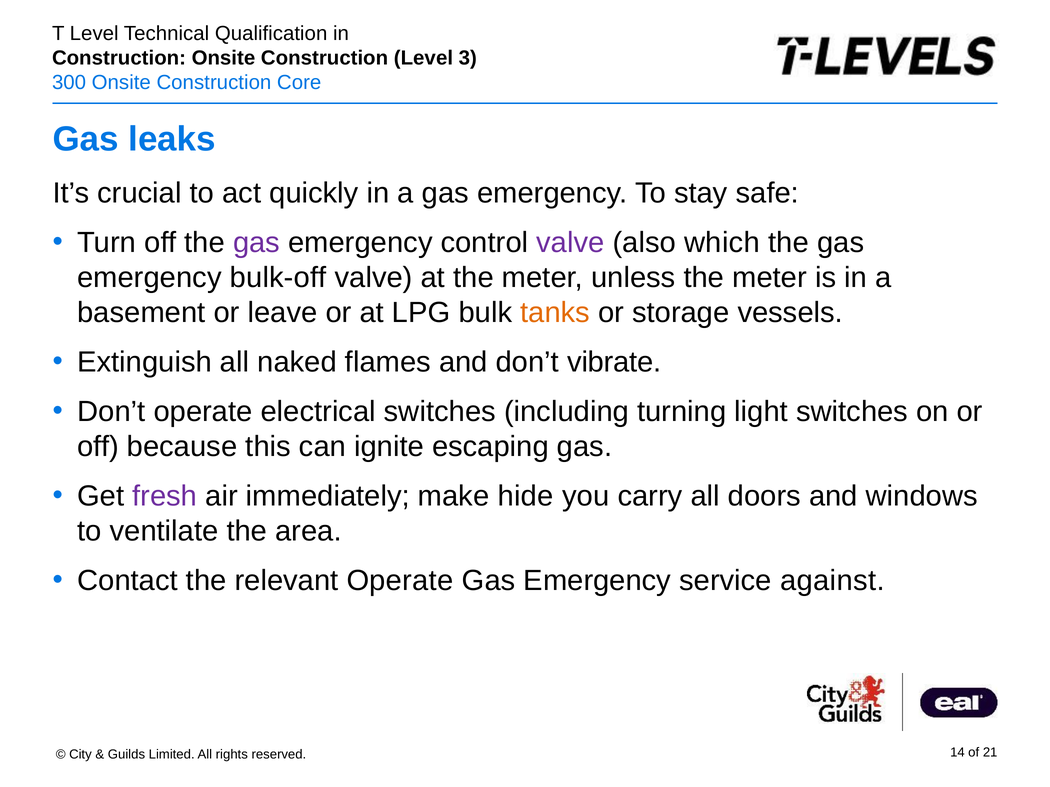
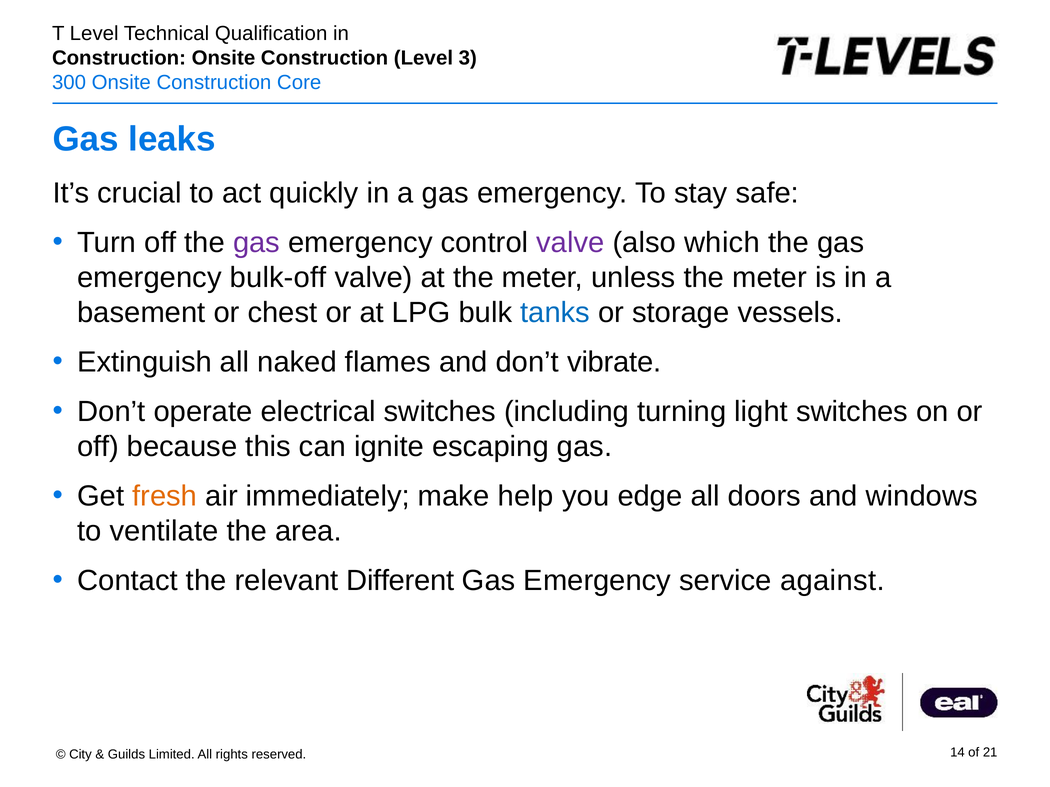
leave: leave -> chest (282, 313)
tanks colour: orange -> blue (555, 313)
fresh colour: purple -> orange (165, 496)
hide: hide -> help (526, 496)
carry: carry -> edge (650, 496)
relevant Operate: Operate -> Different (400, 581)
